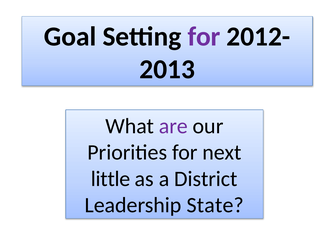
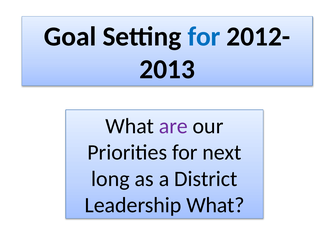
for colour: purple -> blue (204, 36)
little: little -> long (110, 179)
Leadership State: State -> What (215, 205)
